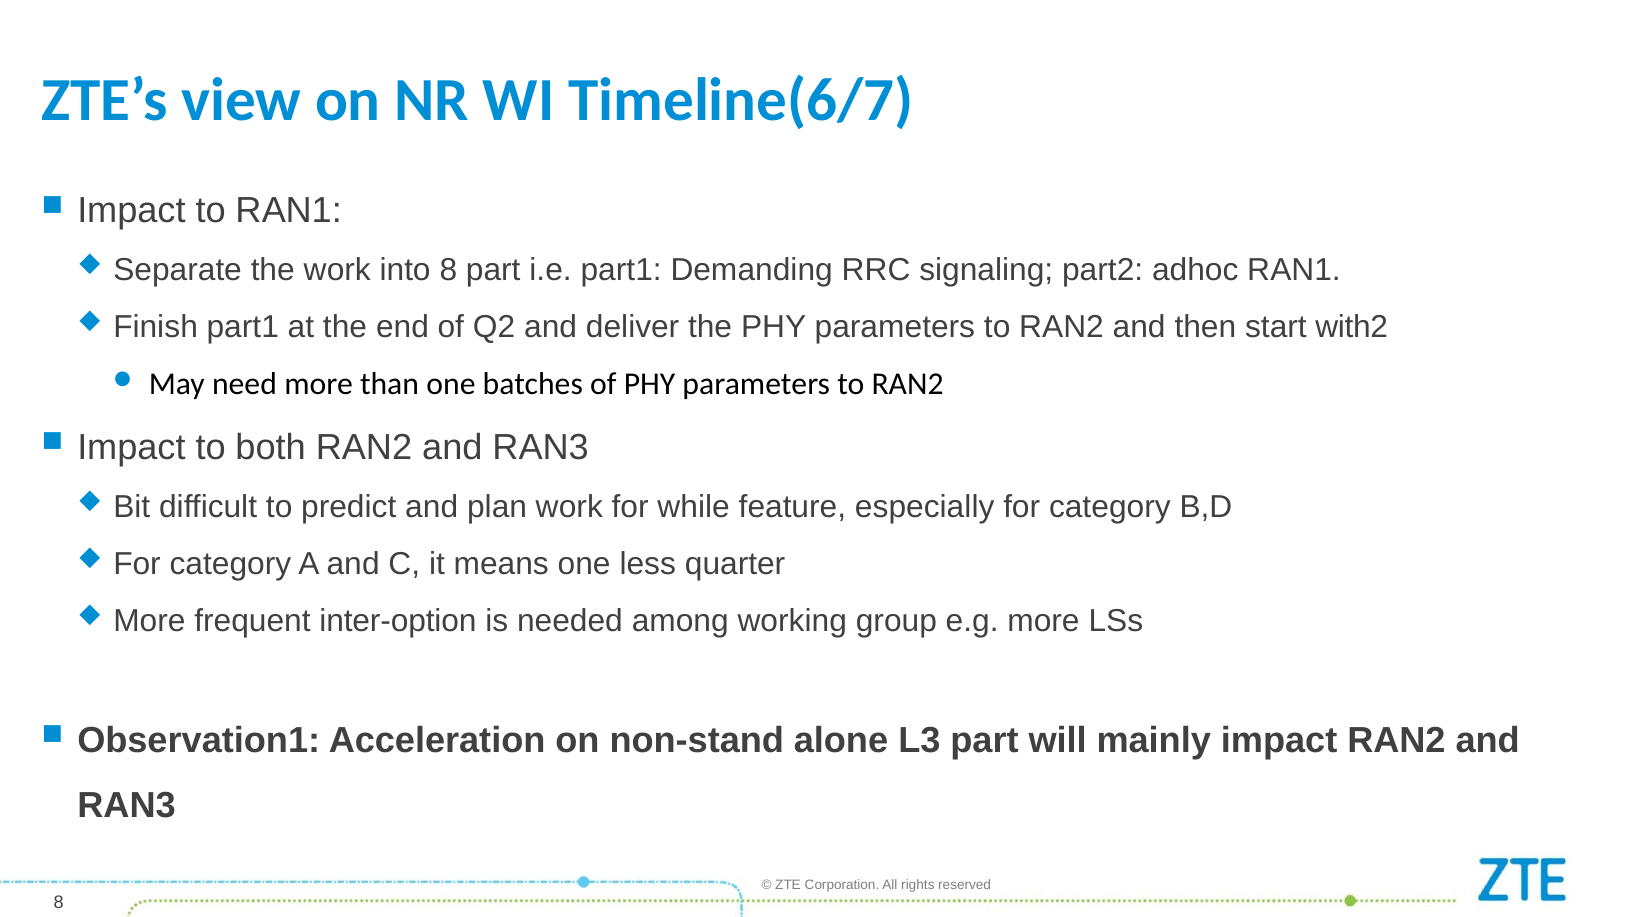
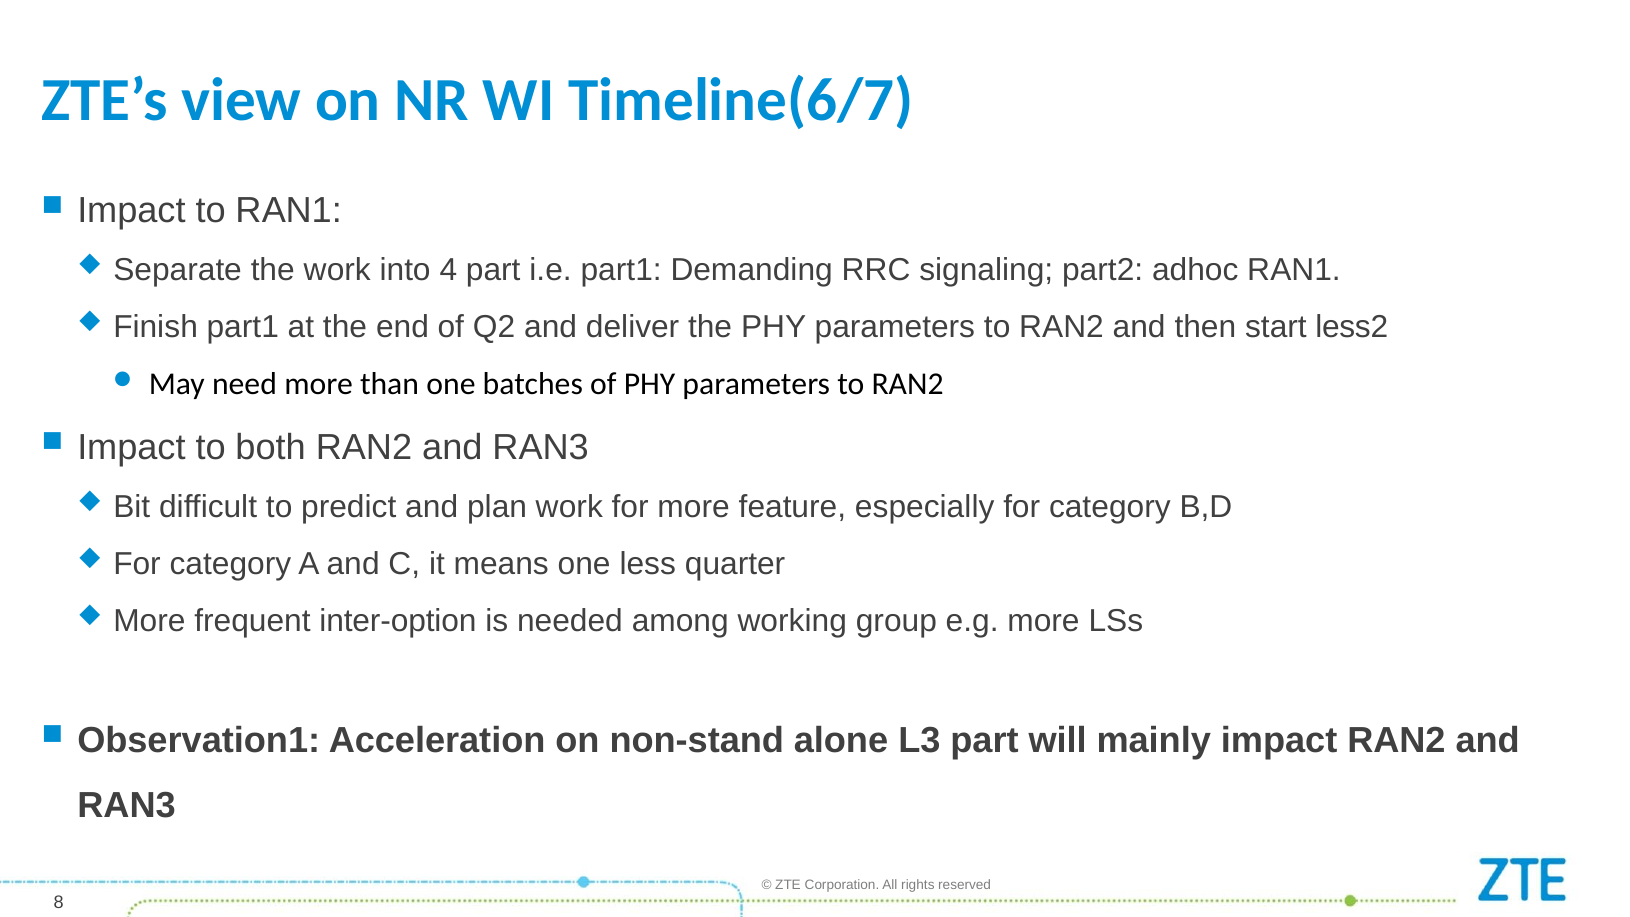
into 8: 8 -> 4 (448, 270)
with2: with2 -> less2 (1352, 327)
for while: while -> more (694, 507)
